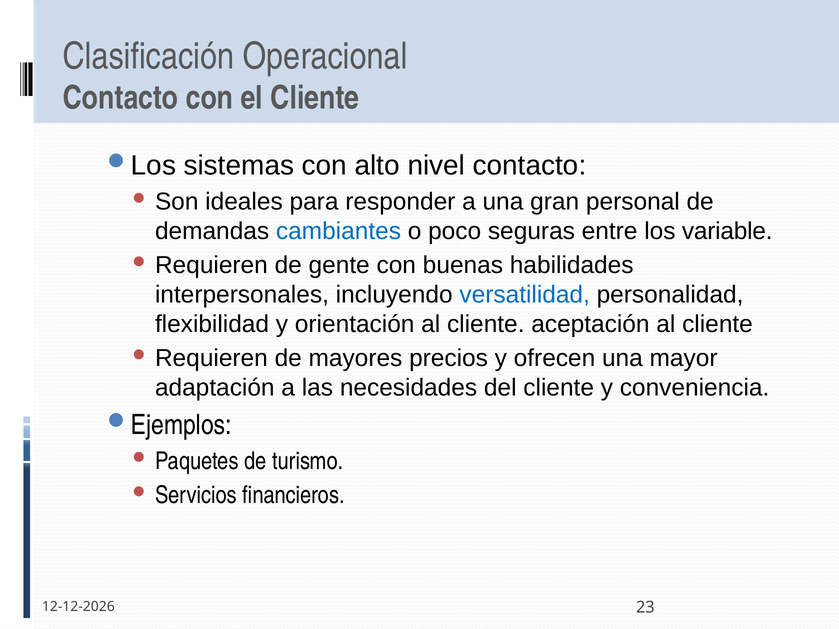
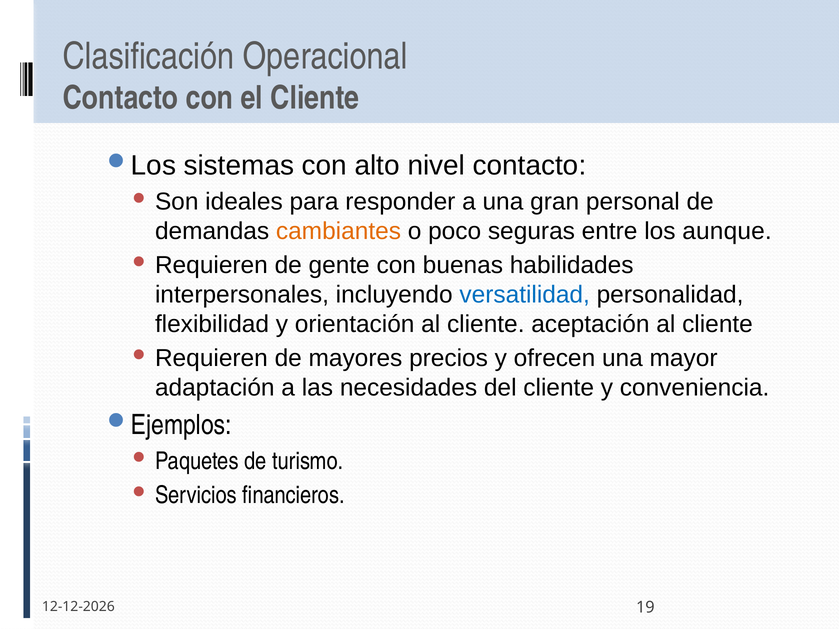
cambiantes colour: blue -> orange (338, 231)
variable: variable -> aunque (727, 231)
23: 23 -> 19 (645, 608)
